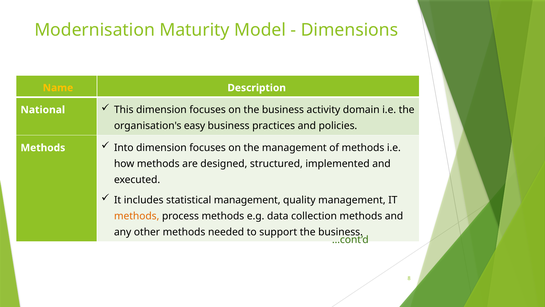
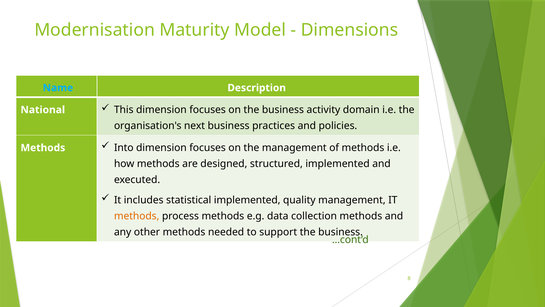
Name colour: yellow -> light blue (58, 88)
easy: easy -> next (195, 126)
statistical management: management -> implemented (247, 200)
